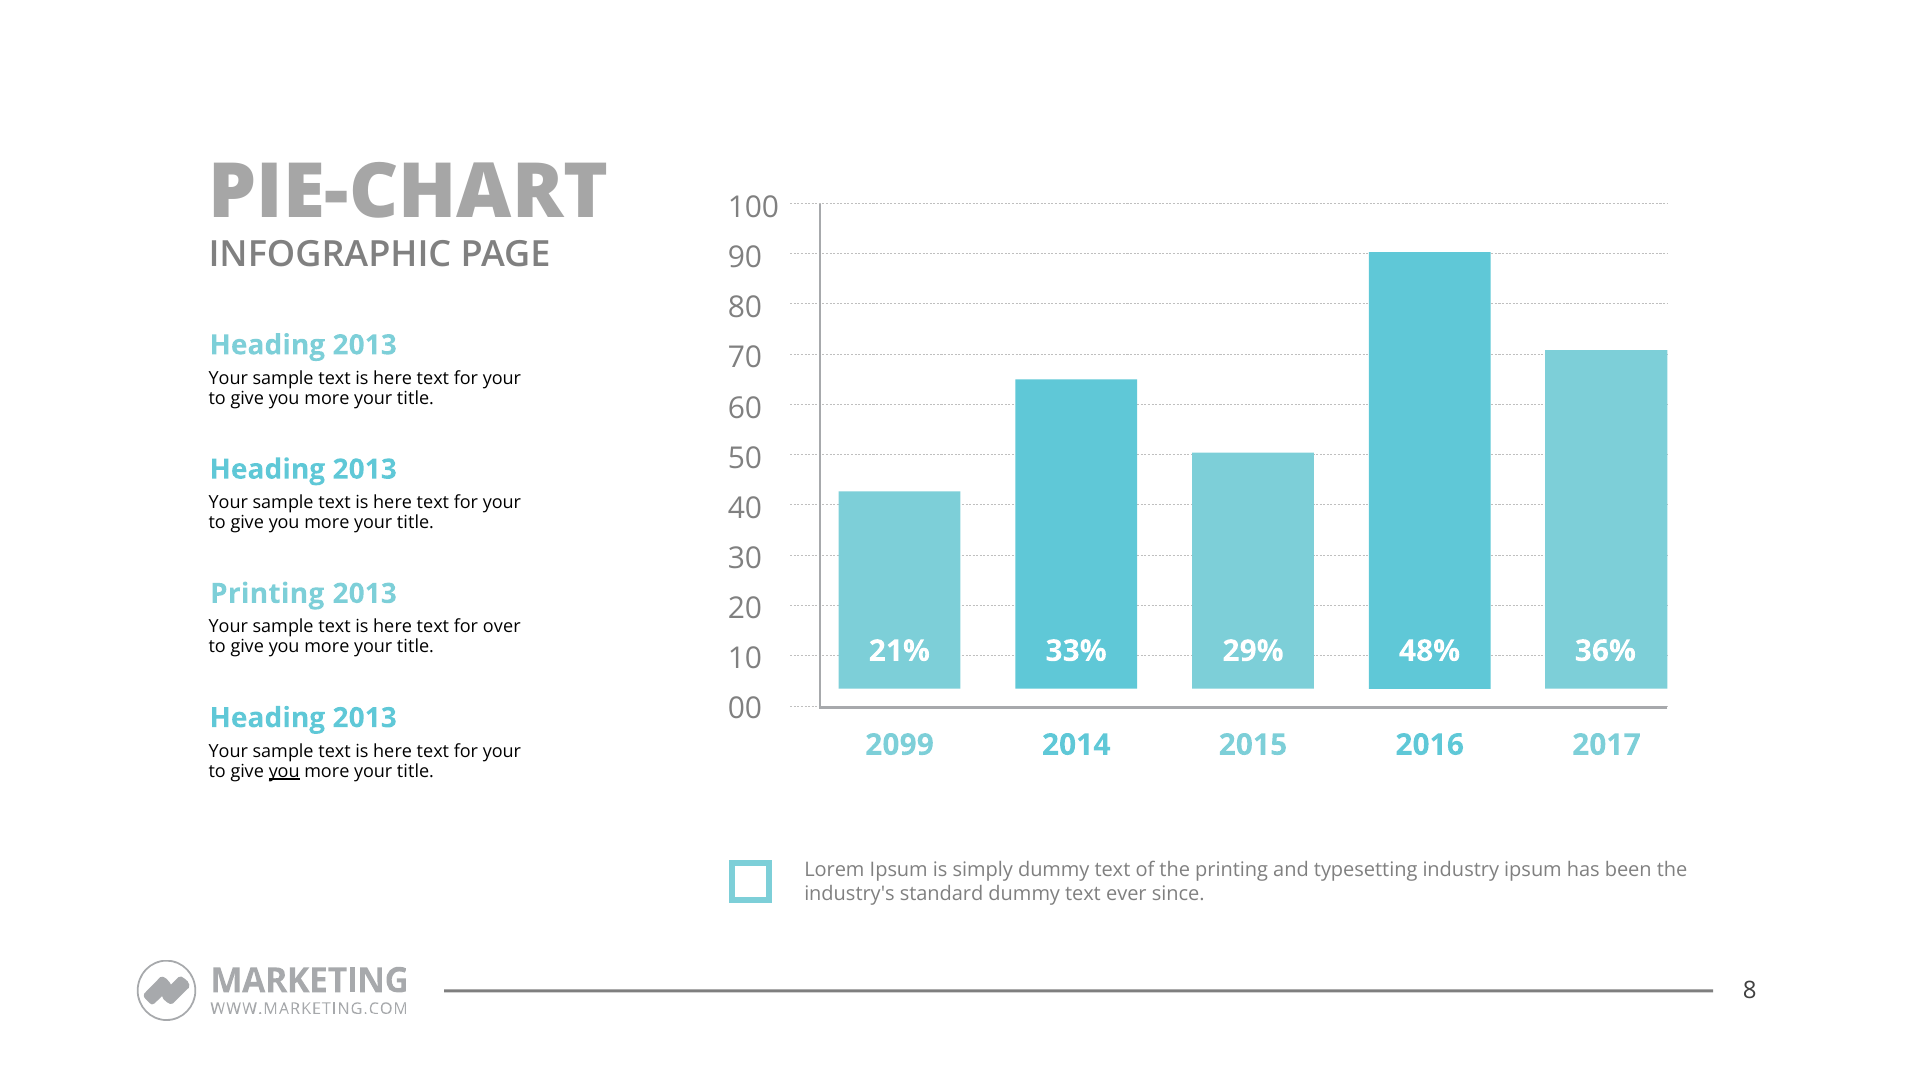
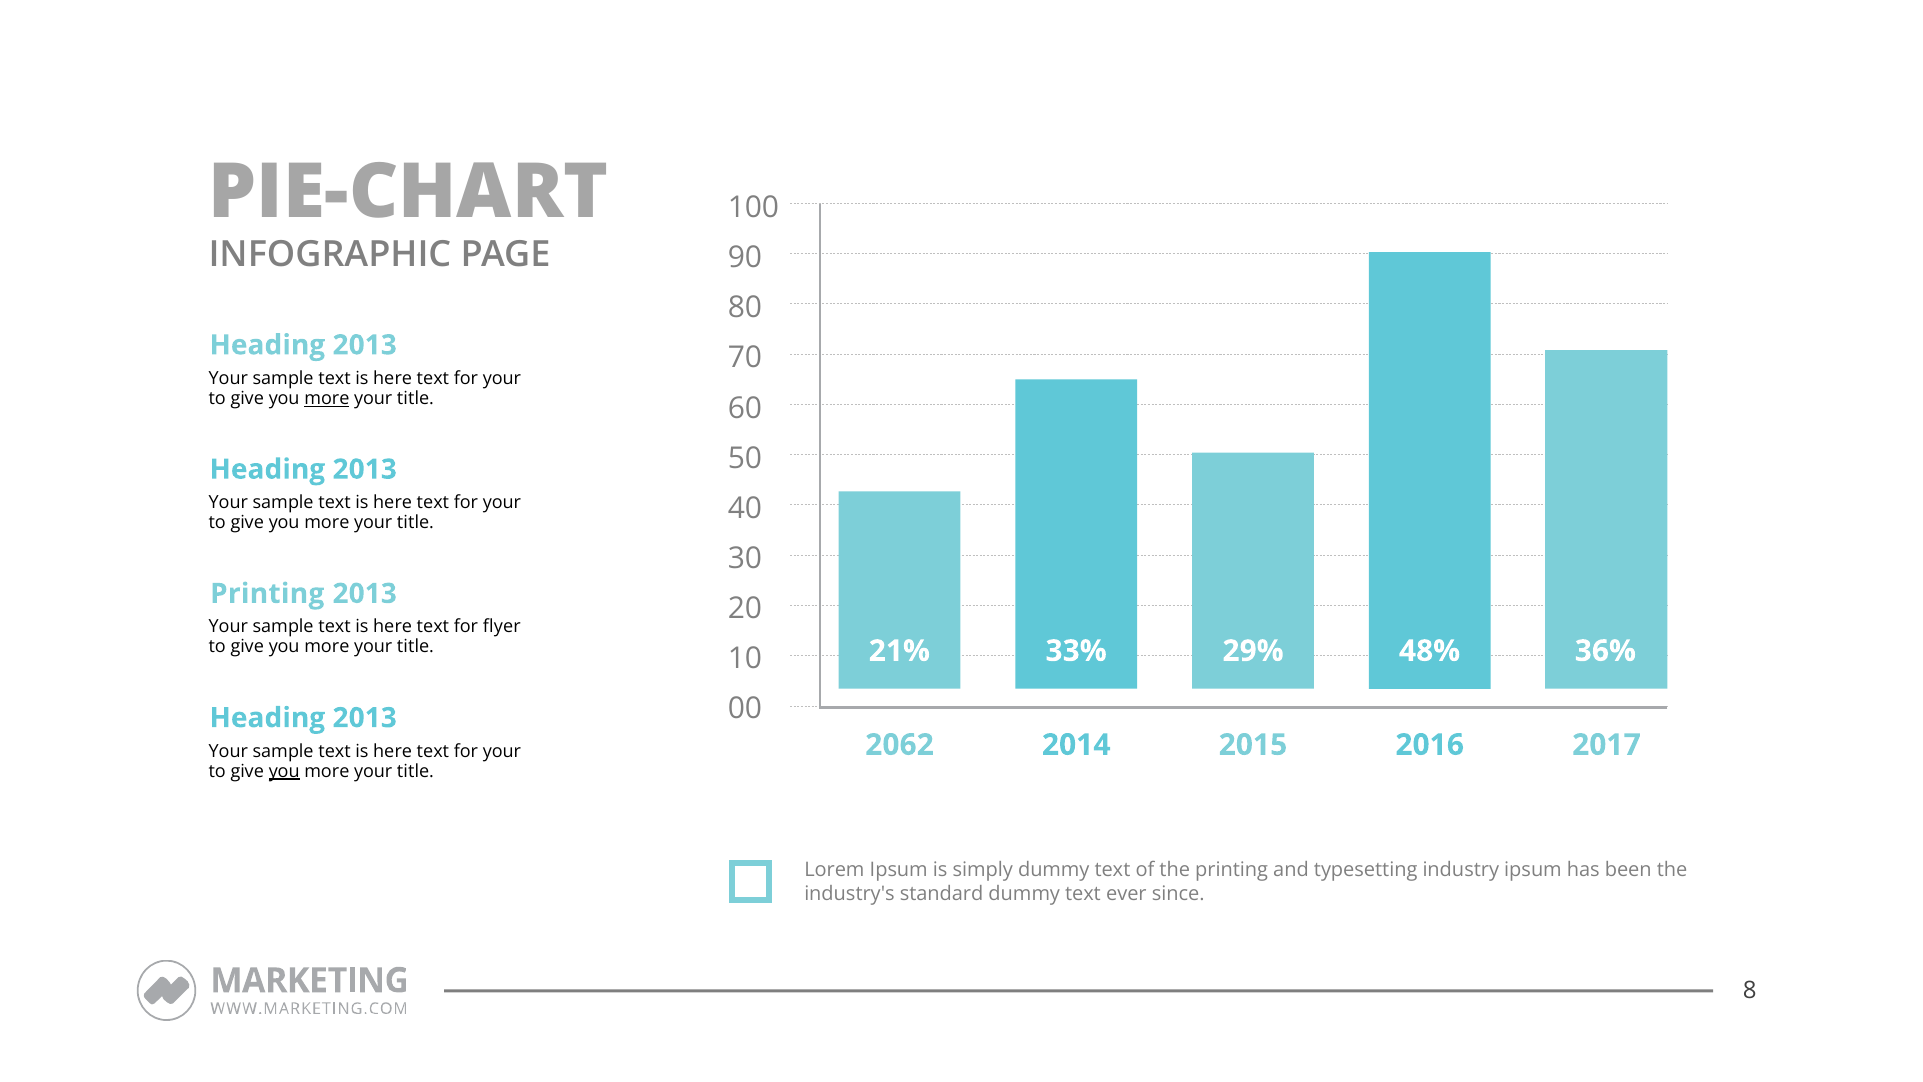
more underline: none -> present (327, 398)
over: over -> flyer (502, 627)
2099: 2099 -> 2062 (900, 745)
